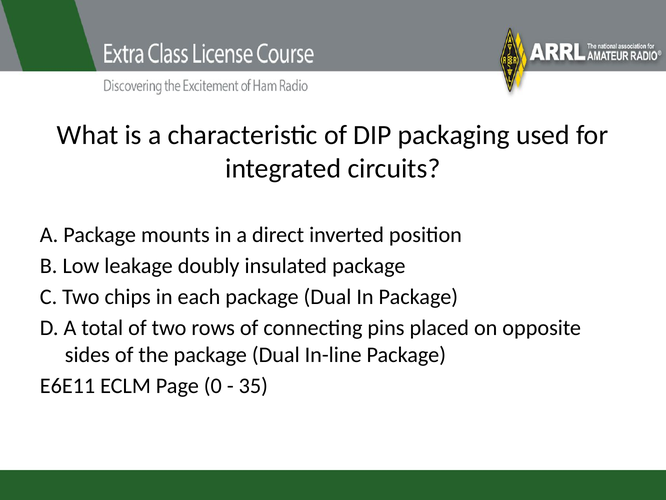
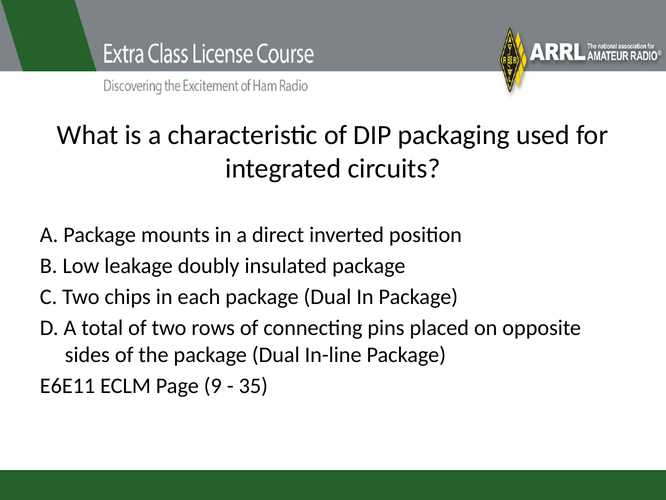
0: 0 -> 9 (213, 386)
